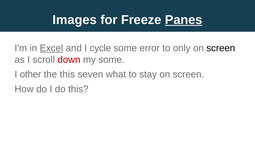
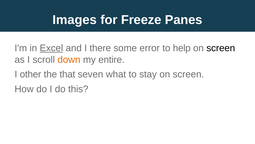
Panes underline: present -> none (184, 20)
cycle: cycle -> there (100, 48)
only: only -> help (182, 48)
down colour: red -> orange (69, 59)
my some: some -> entire (111, 59)
the this: this -> that (67, 74)
